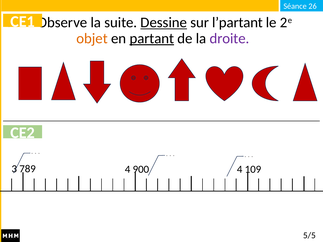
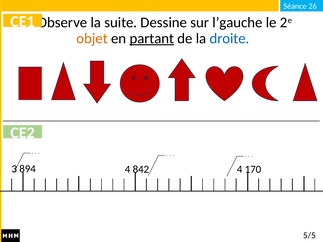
Dessine underline: present -> none (164, 23)
l’partant: l’partant -> l’gauche (237, 23)
droite colour: purple -> blue (229, 38)
789: 789 -> 894 (28, 169)
900: 900 -> 842 (141, 169)
109: 109 -> 170 (253, 170)
